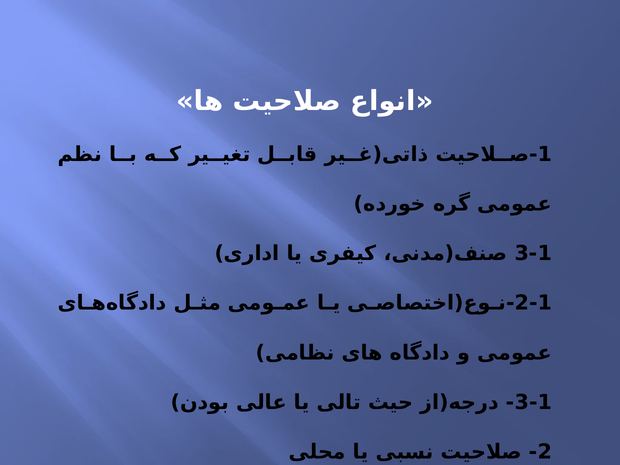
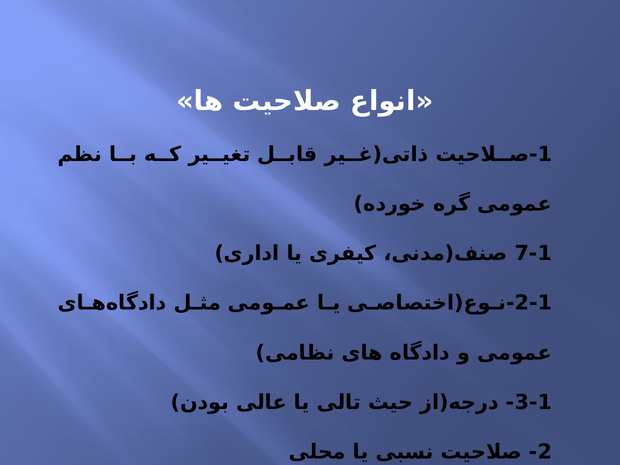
3-1: 3-1 -> 7-1 (533, 254)
